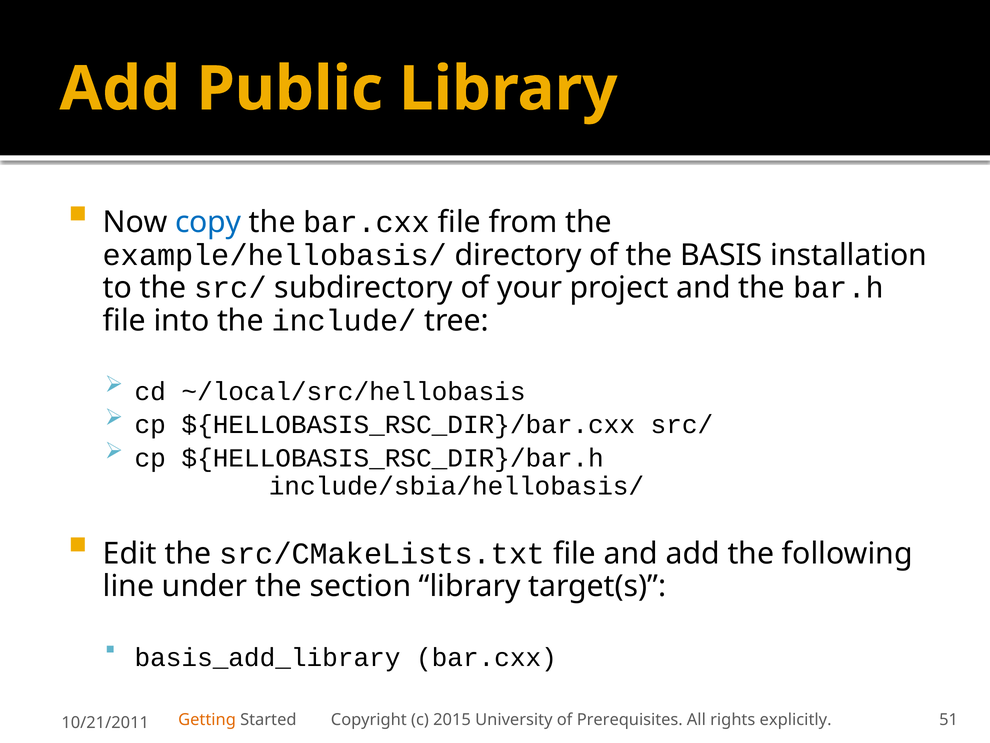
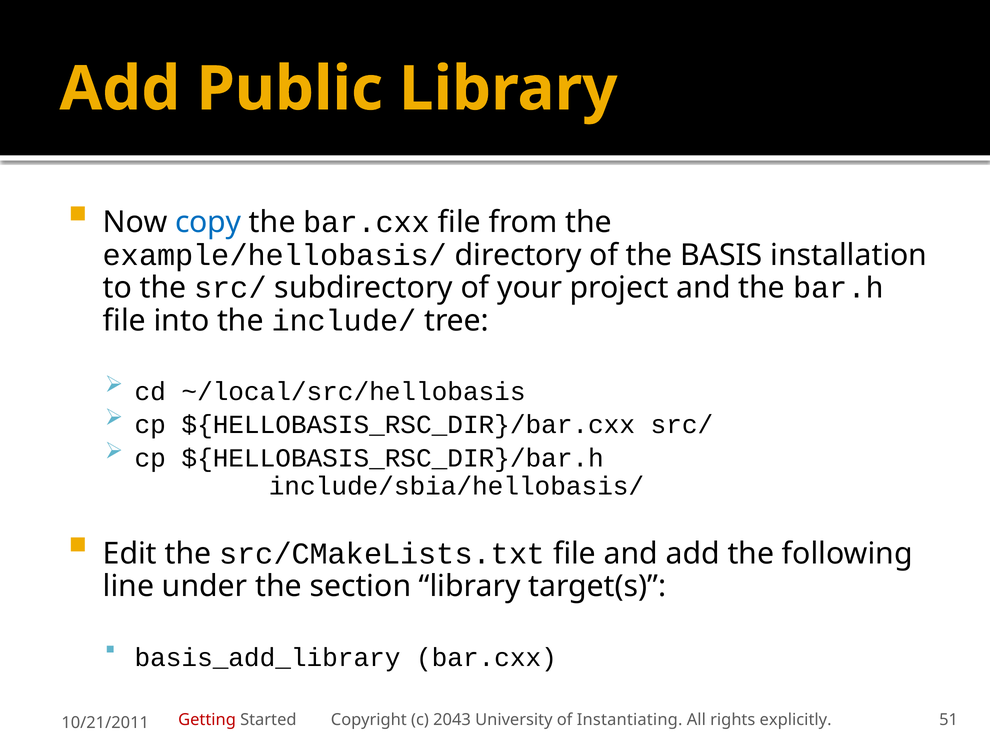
Getting colour: orange -> red (207, 720)
2015: 2015 -> 2043 (452, 720)
Prerequisites: Prerequisites -> Instantiating (630, 720)
